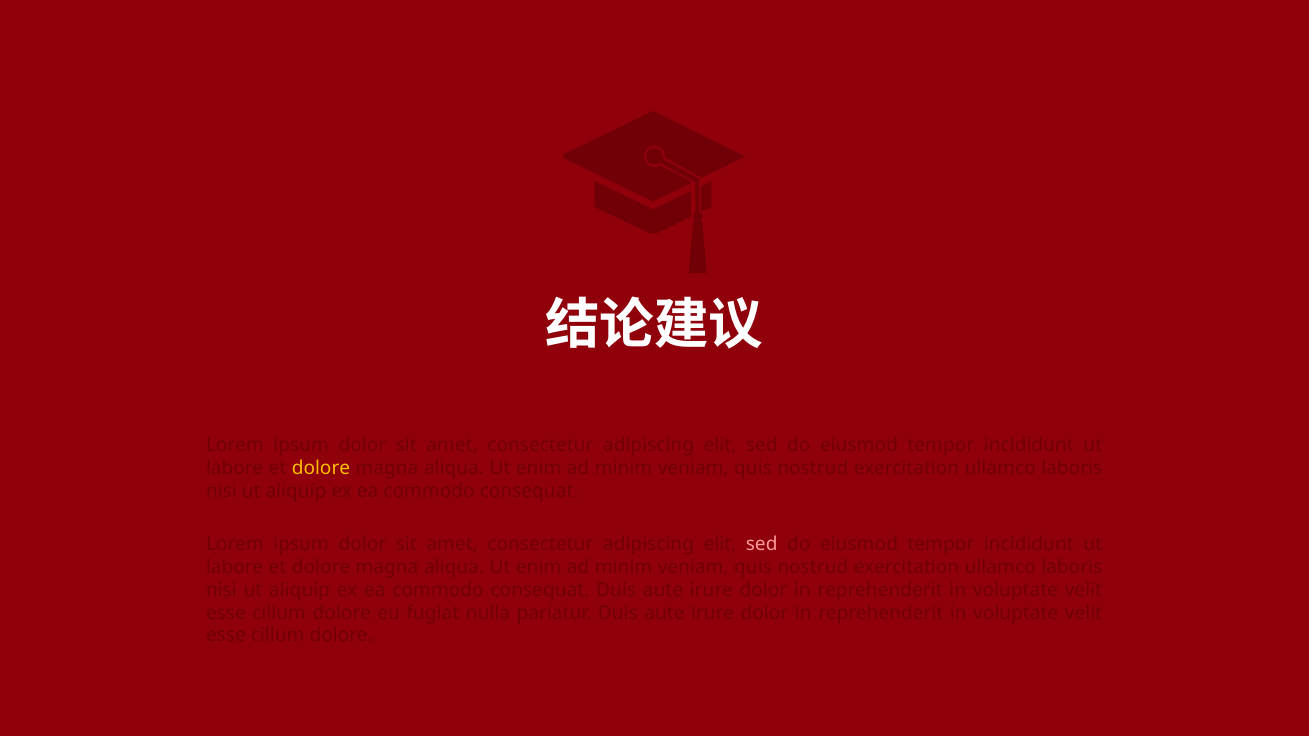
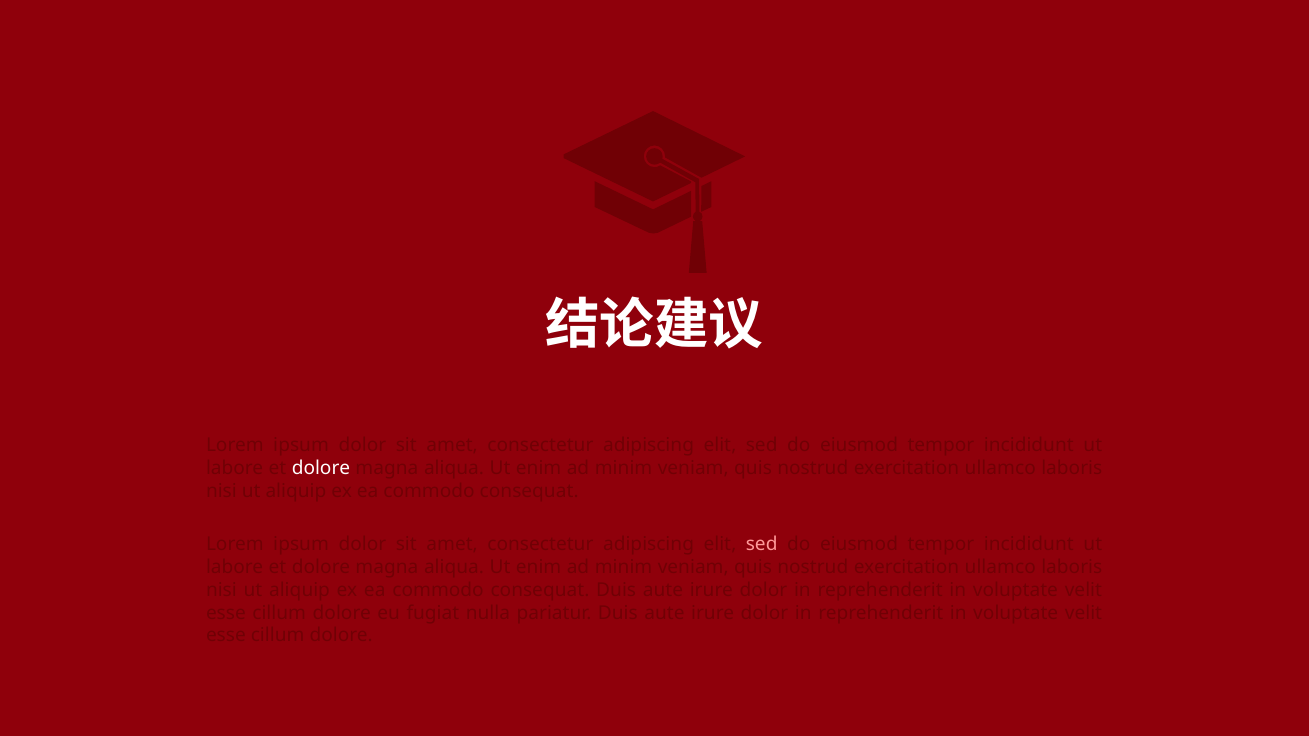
dolore colour: yellow -> white (321, 469)
